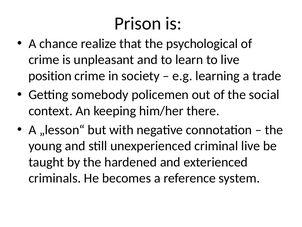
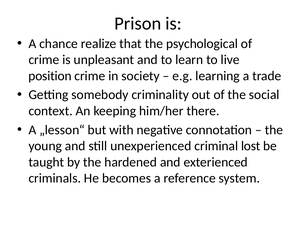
policemen: policemen -> criminality (160, 95)
criminal live: live -> lost (251, 146)
